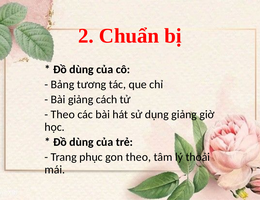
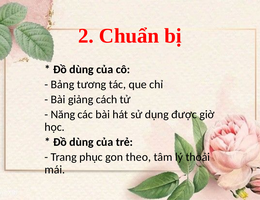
Theo: Theo -> Năng (63, 115)
dụng giảng: giảng -> được (184, 115)
